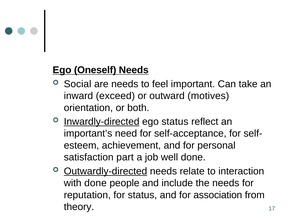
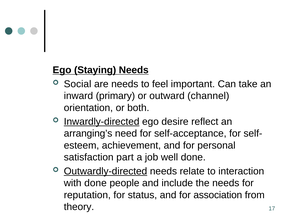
Oneself: Oneself -> Staying (95, 70)
exceed: exceed -> primary (115, 96)
motives: motives -> channel (208, 96)
ego status: status -> desire (175, 122)
important’s: important’s -> arranging’s (88, 134)
